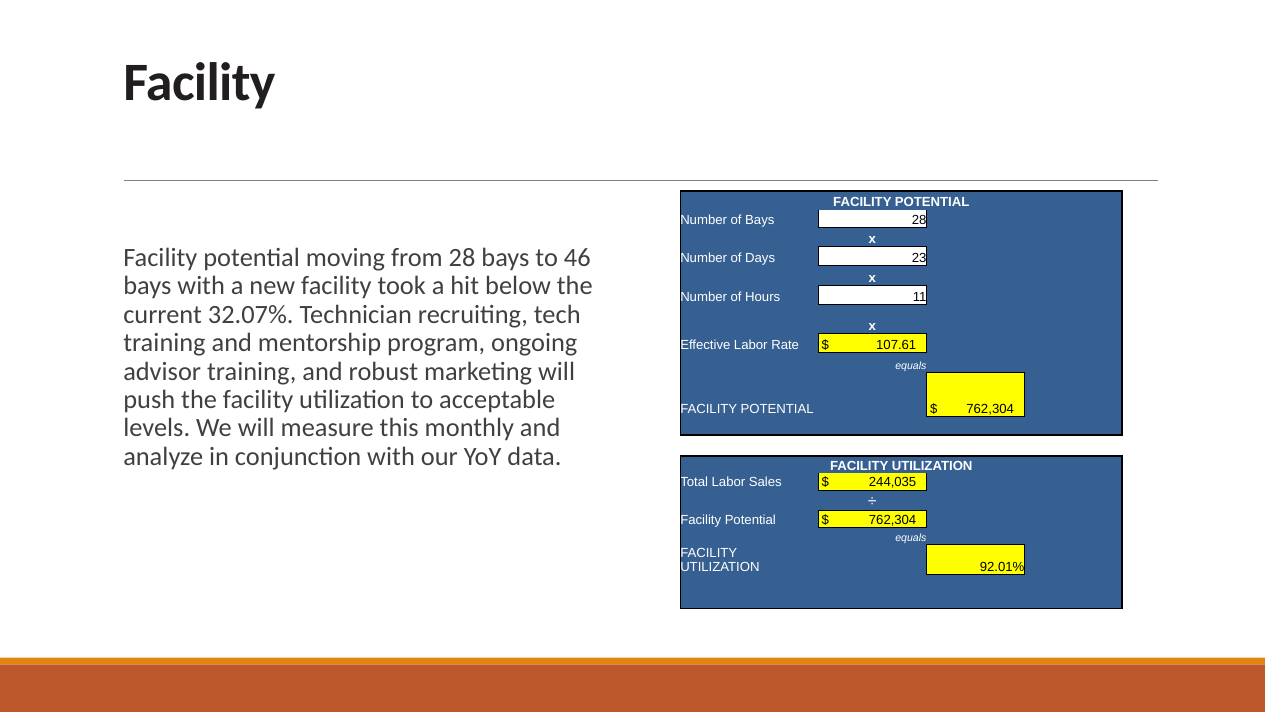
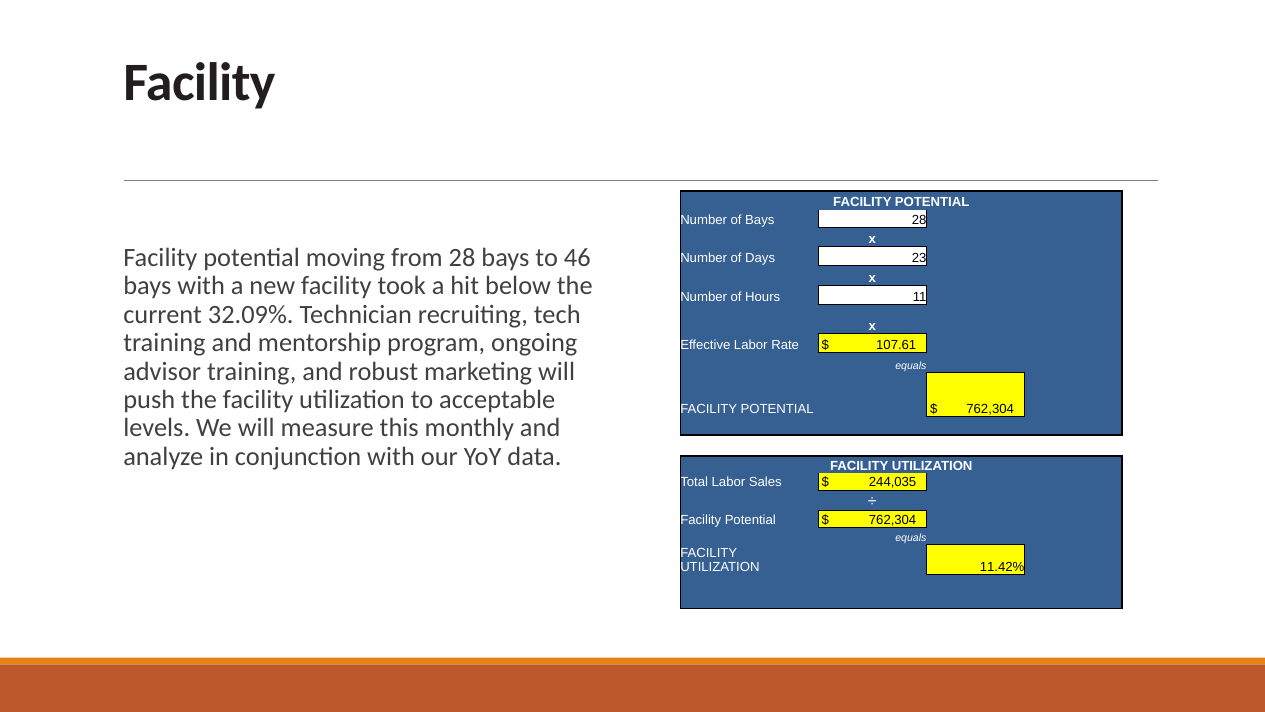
32.07%: 32.07% -> 32.09% (251, 314)
92.01%: 92.01% -> 11.42% (1002, 567)
